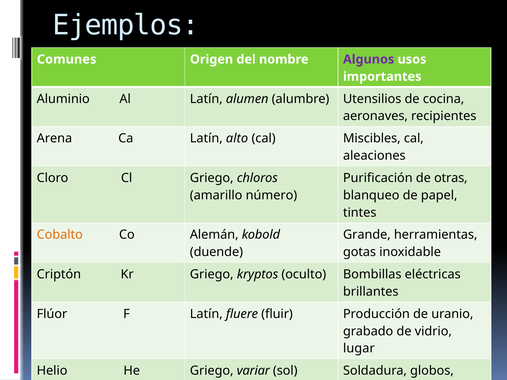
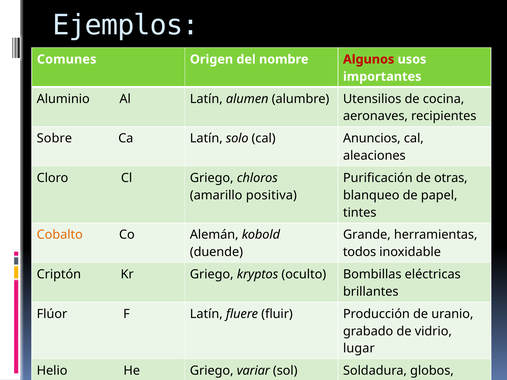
Algunos colour: purple -> red (369, 59)
Arena: Arena -> Sobre (54, 139)
alto: alto -> solo (237, 139)
cal Miscibles: Miscibles -> Anuncios (372, 139)
número: número -> positiva (271, 195)
gotas: gotas -> todos (360, 252)
